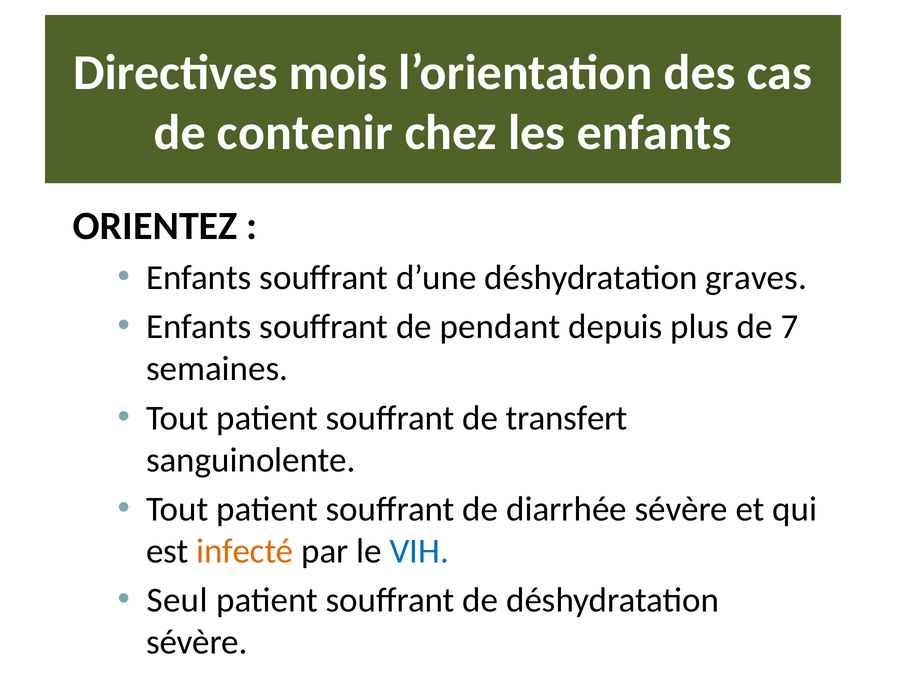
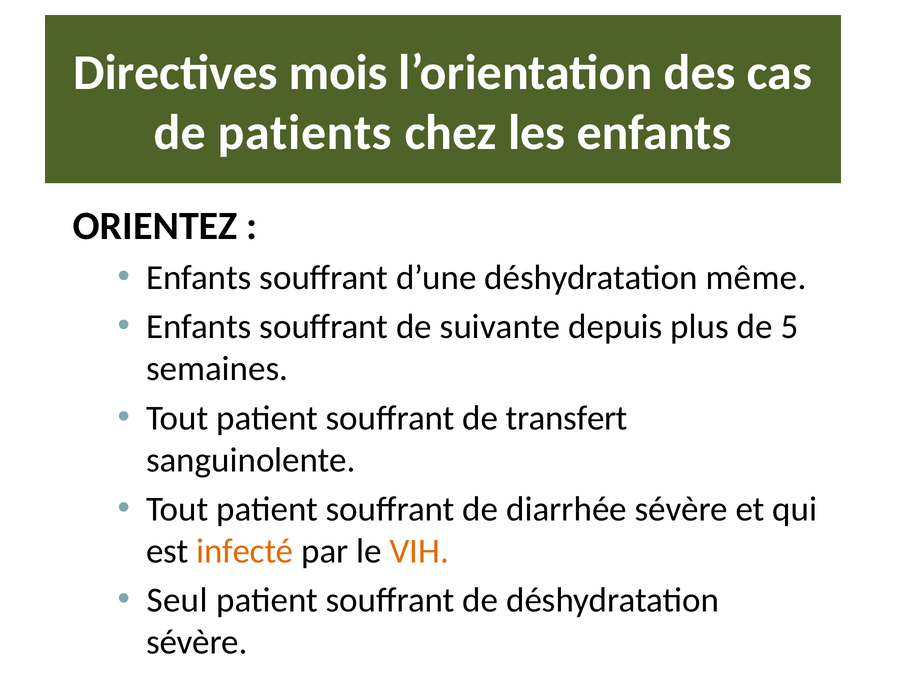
contenir: contenir -> patients (305, 133)
graves: graves -> même (756, 278)
pendant: pendant -> suivante (500, 327)
7: 7 -> 5 (789, 327)
VIH colour: blue -> orange (419, 551)
